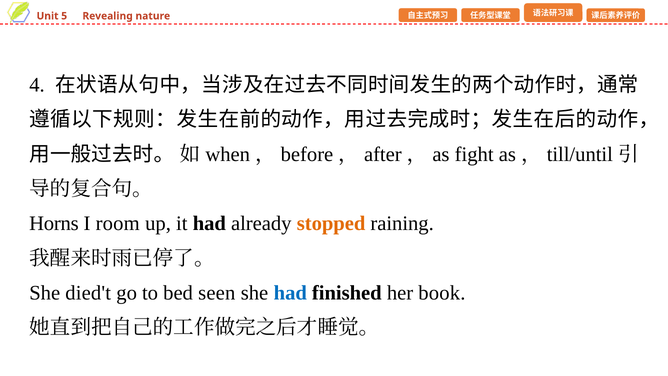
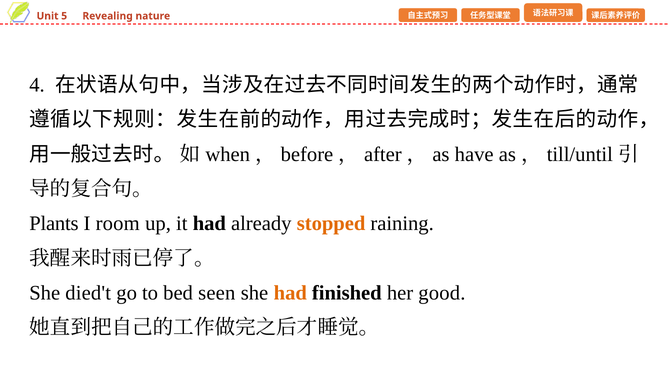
fight: fight -> have (474, 154)
Horns: Horns -> Plants (54, 223)
had colour: blue -> orange (290, 293)
book: book -> good (442, 293)
